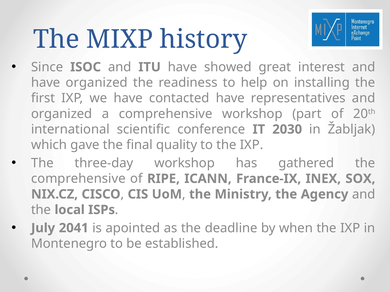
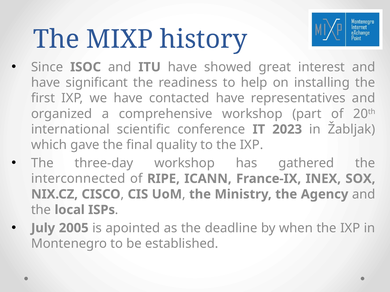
have organized: organized -> significant (97, 83)
2030: 2030 -> 2023 (287, 130)
comprehensive: comprehensive -> interconnected (78, 179)
2041: 2041 -> 2005 (74, 228)
